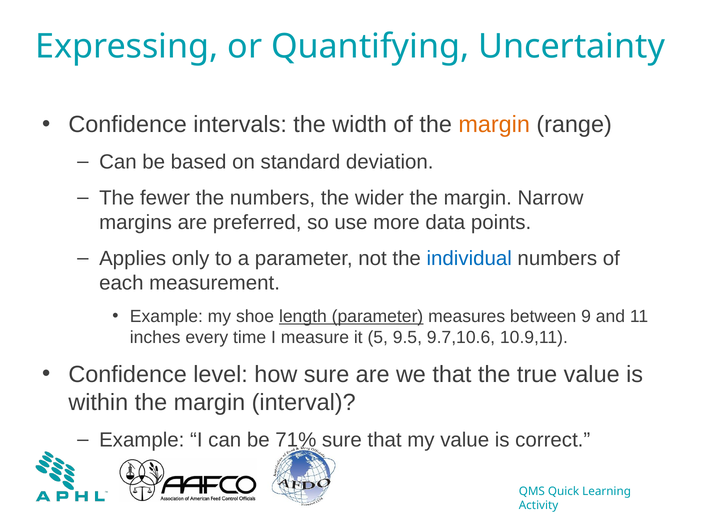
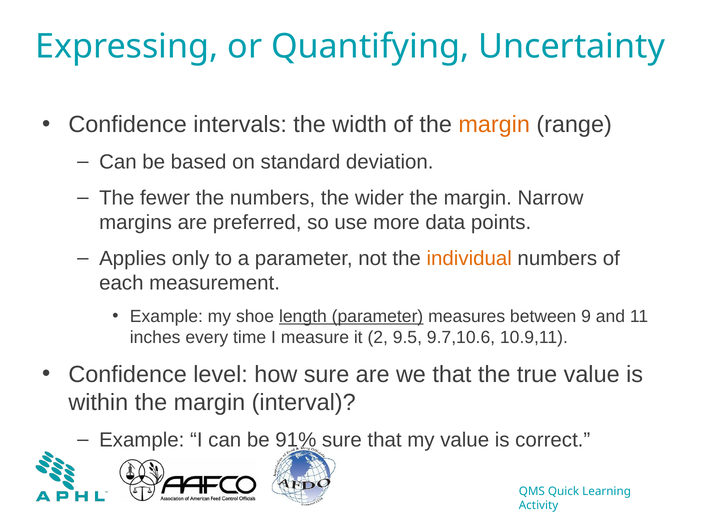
individual colour: blue -> orange (469, 258)
5: 5 -> 2 (378, 337)
71%: 71% -> 91% (296, 440)
